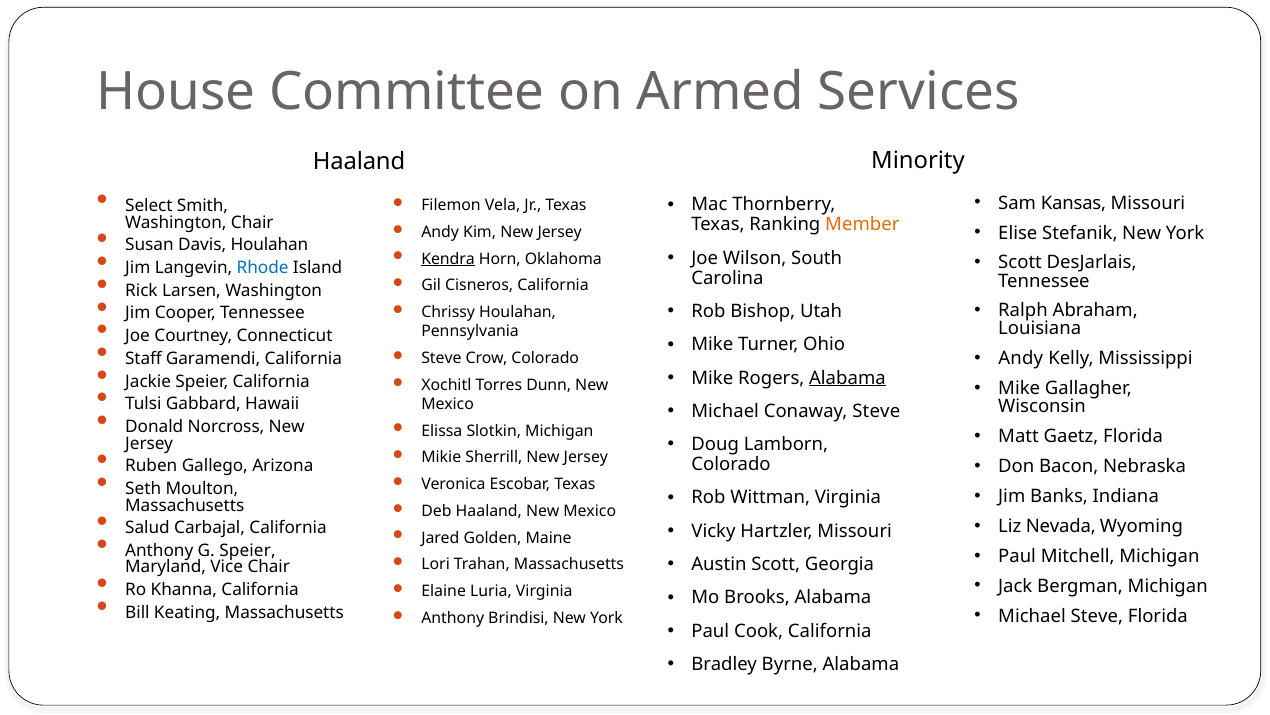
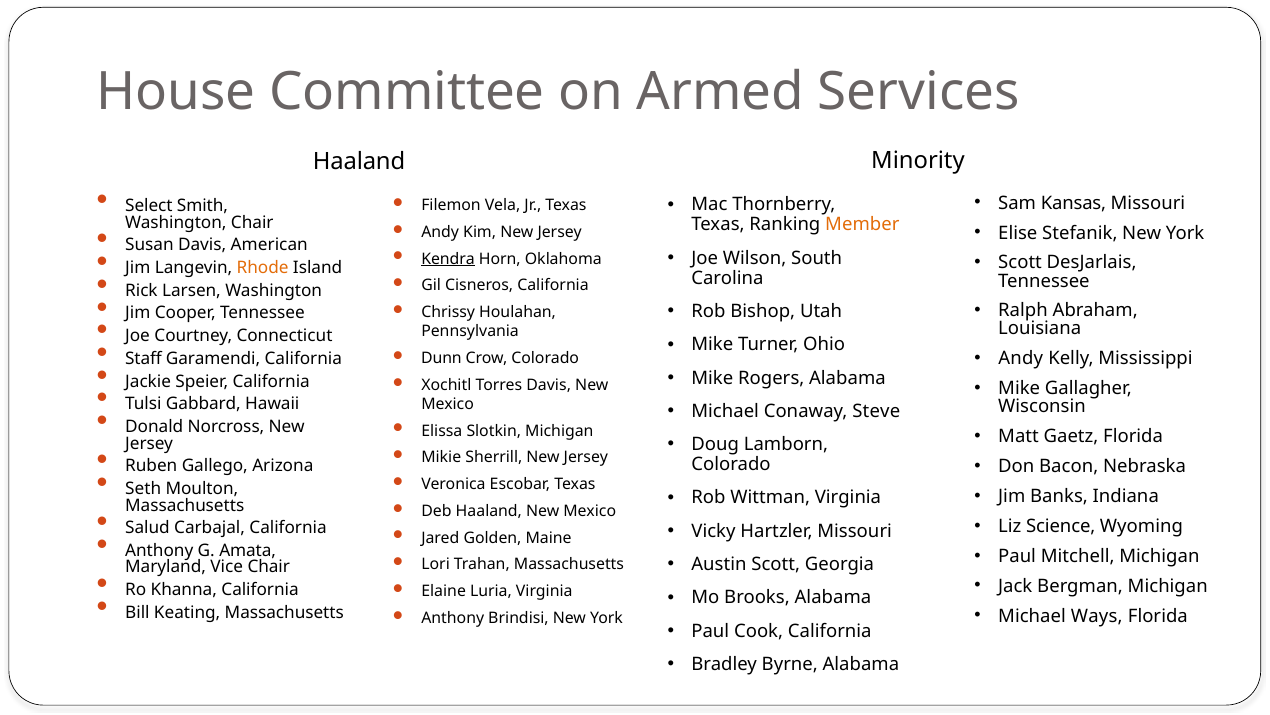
Davis Houlahan: Houlahan -> American (269, 245)
Rhode colour: blue -> orange (263, 268)
Steve: Steve -> Dunn (441, 358)
Alabama underline: present -> none (847, 378)
Torres Dunn: Dunn -> Davis (549, 385)
Nevada: Nevada -> Science (1061, 526)
G Speier: Speier -> Amata (248, 550)
Michael Steve: Steve -> Ways (1097, 616)
